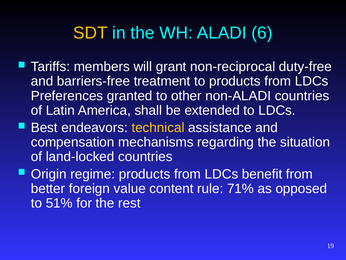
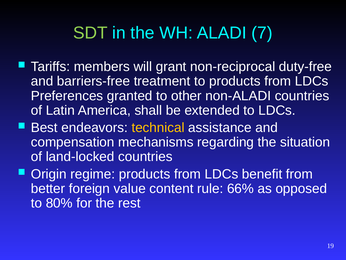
SDT colour: yellow -> light green (90, 33)
6: 6 -> 7 (262, 33)
71%: 71% -> 66% (240, 188)
51%: 51% -> 80% (59, 203)
